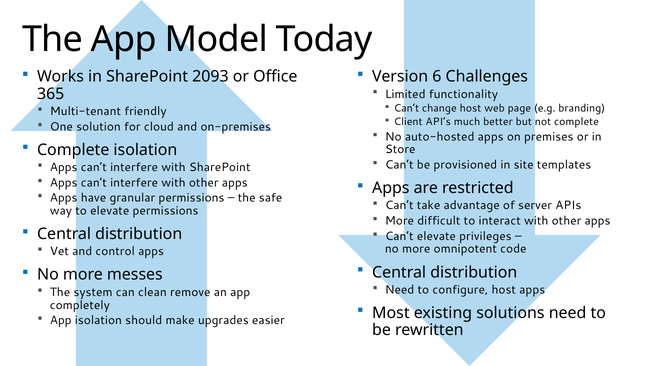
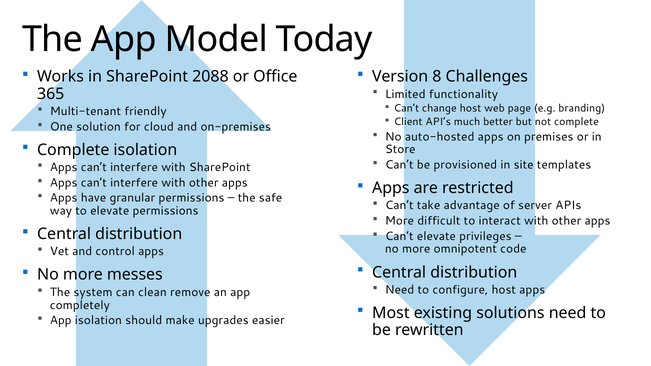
2093: 2093 -> 2088 (210, 77)
6: 6 -> 8 (437, 77)
